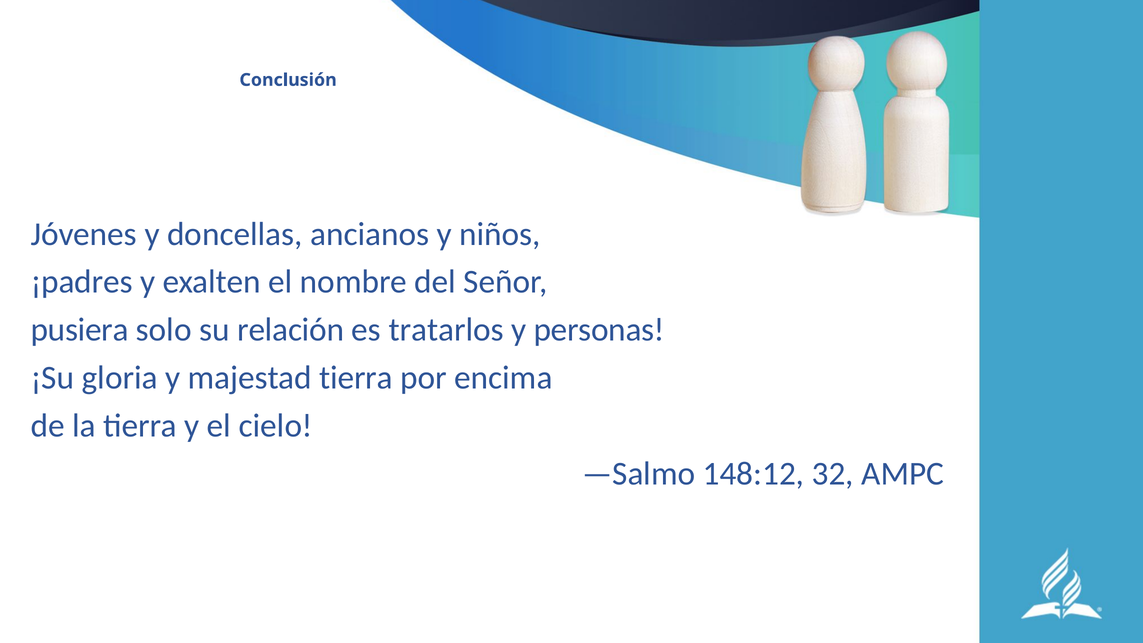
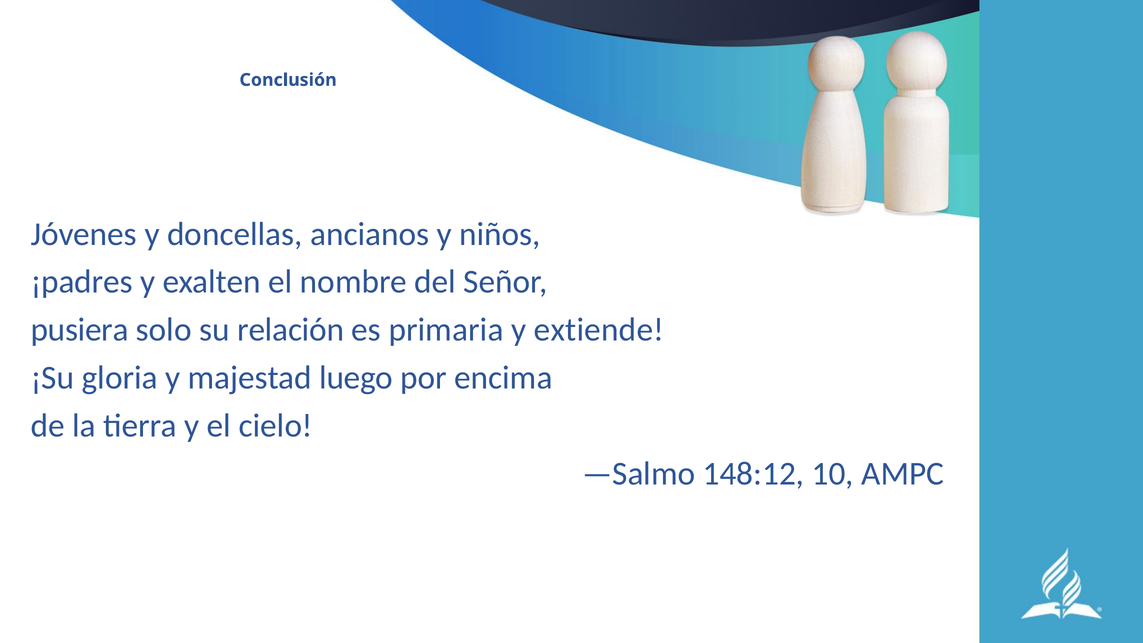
tratarlos: tratarlos -> primaria (446, 330)
personas: personas -> extiende (599, 330)
majestad tierra: tierra -> luego (356, 378)
32: 32 -> 10 (833, 474)
